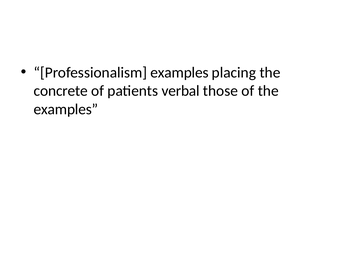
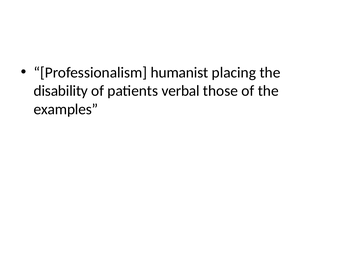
Professionalism examples: examples -> humanist (180, 73)
concrete: concrete -> disability (61, 91)
